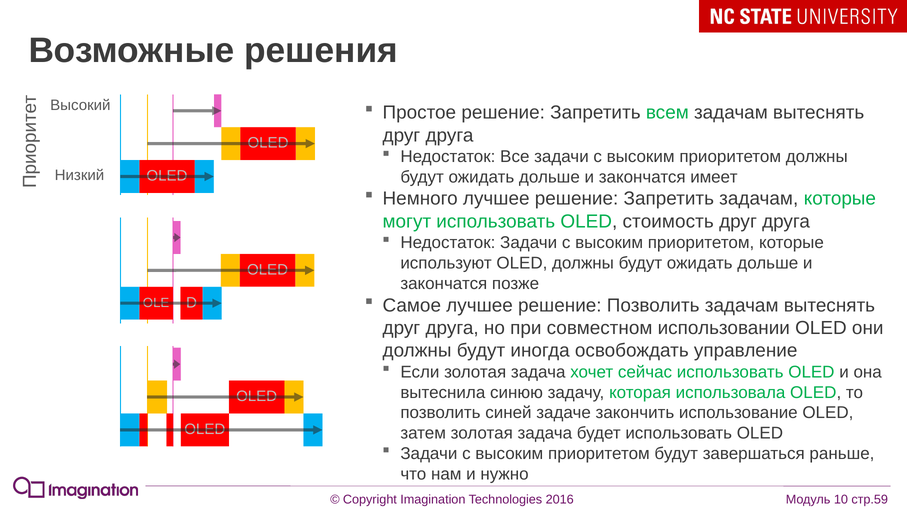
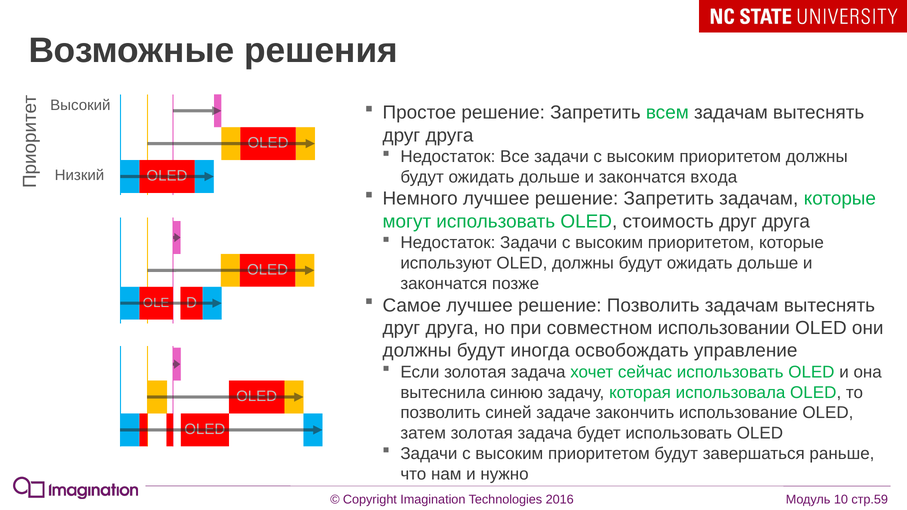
имеет: имеет -> входа (714, 177)
